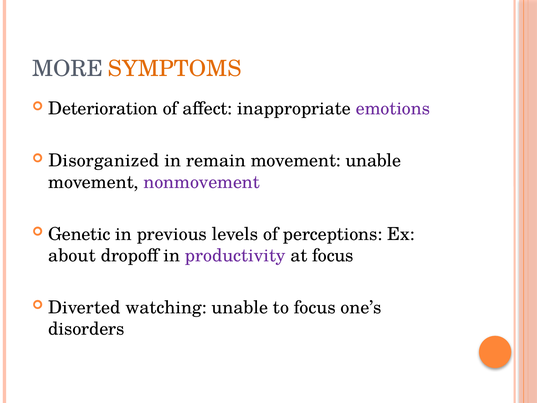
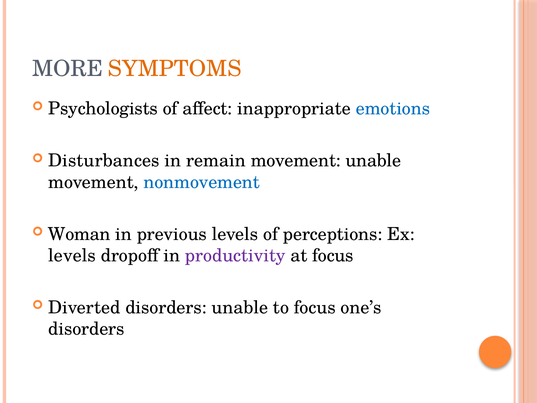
Deterioration: Deterioration -> Psychologists (103, 109)
emotions colour: purple -> blue (393, 109)
Disorganized: Disorganized -> Disturbances (104, 161)
nonmovement colour: purple -> blue (202, 182)
Genetic: Genetic -> Woman (79, 234)
about: about -> levels (72, 255)
Diverted watching: watching -> disorders (166, 307)
